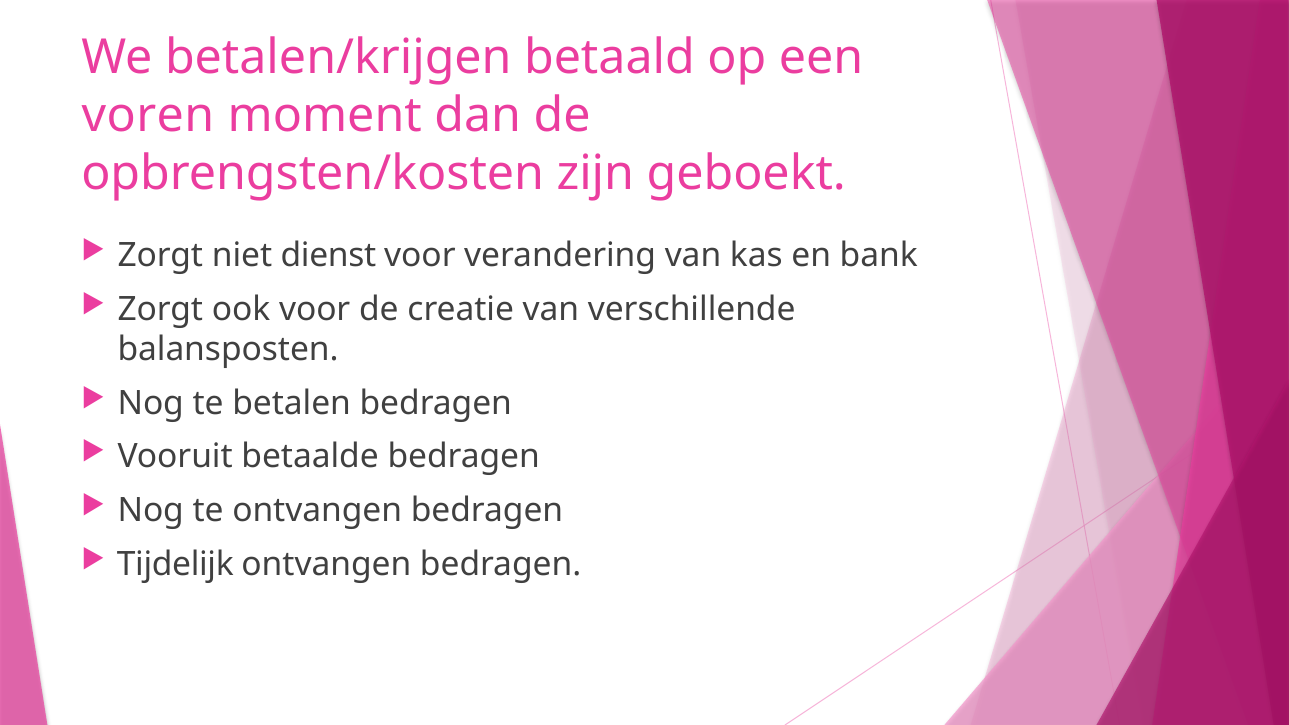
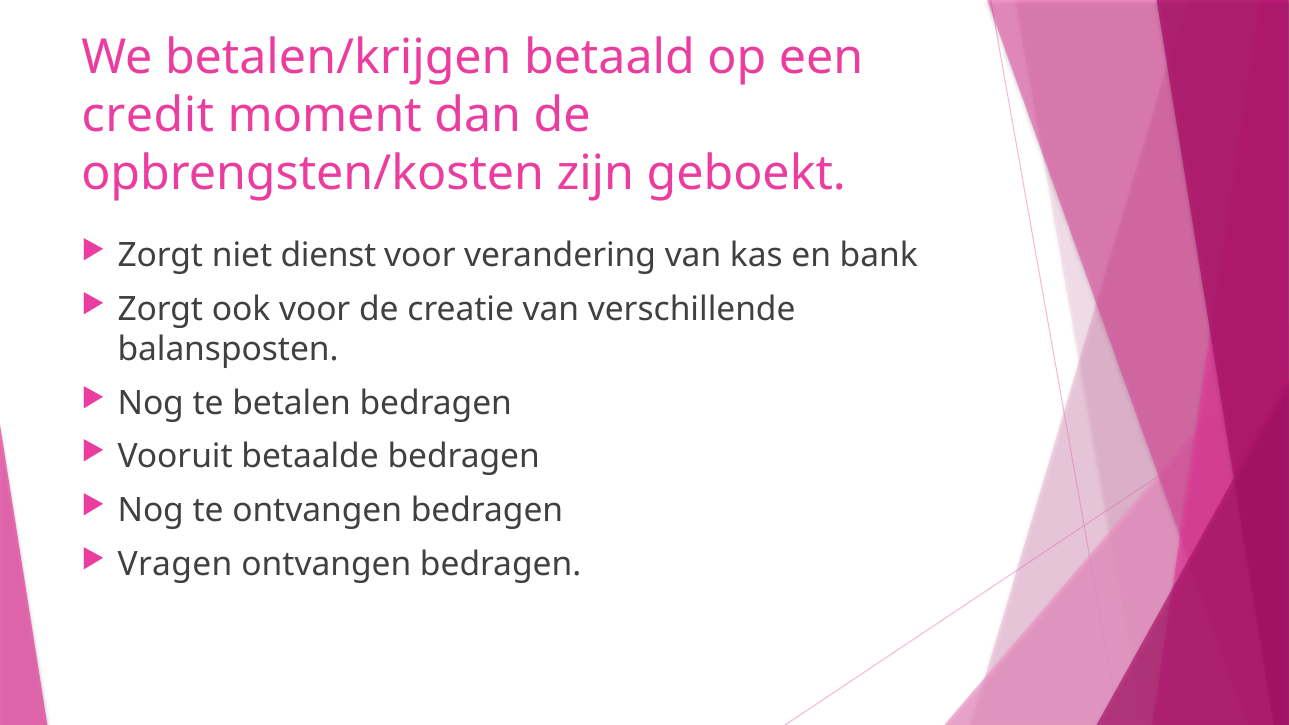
voren: voren -> credit (148, 115)
Tijdelijk: Tijdelijk -> Vragen (175, 564)
